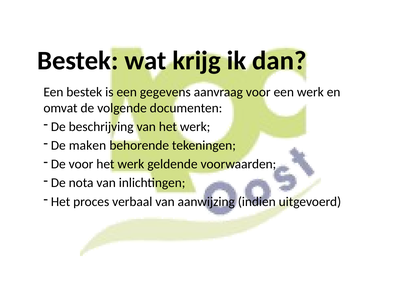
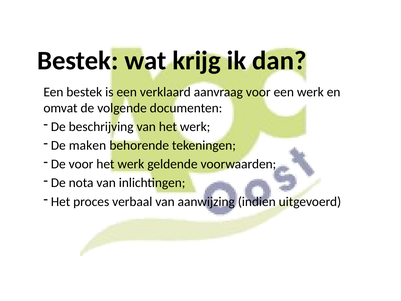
gegevens: gegevens -> verklaard (165, 92)
